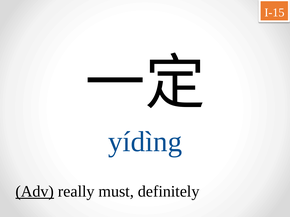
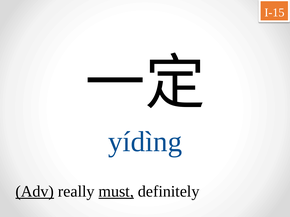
must underline: none -> present (116, 192)
